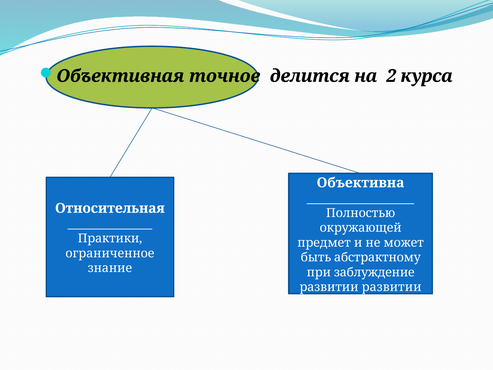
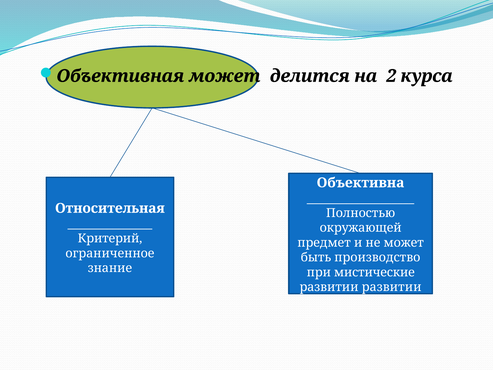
Объективная точное: точное -> может (225, 76)
Практики: Практики -> Критерий (110, 238)
абстрактному: абстрактному -> производство (377, 257)
заблуждение: заблуждение -> мистические (374, 272)
